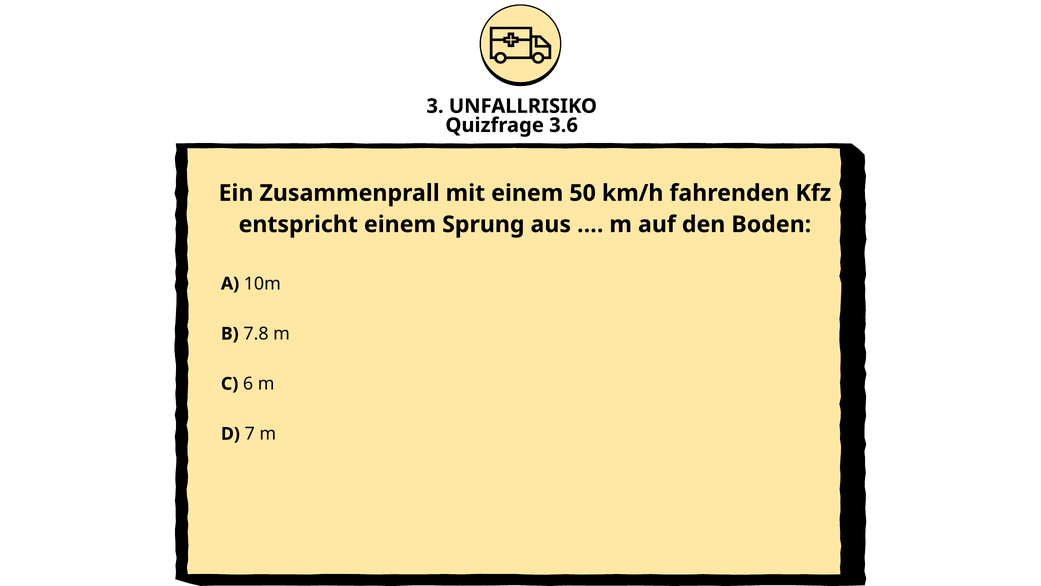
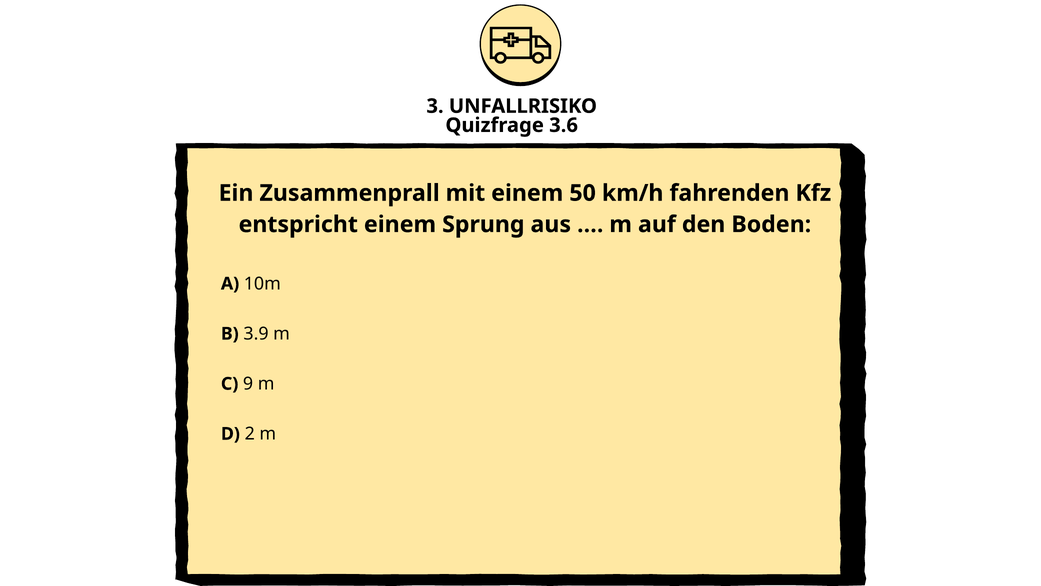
7.8: 7.8 -> 3.9 (256, 334)
6: 6 -> 9 (248, 384)
7: 7 -> 2 (250, 434)
